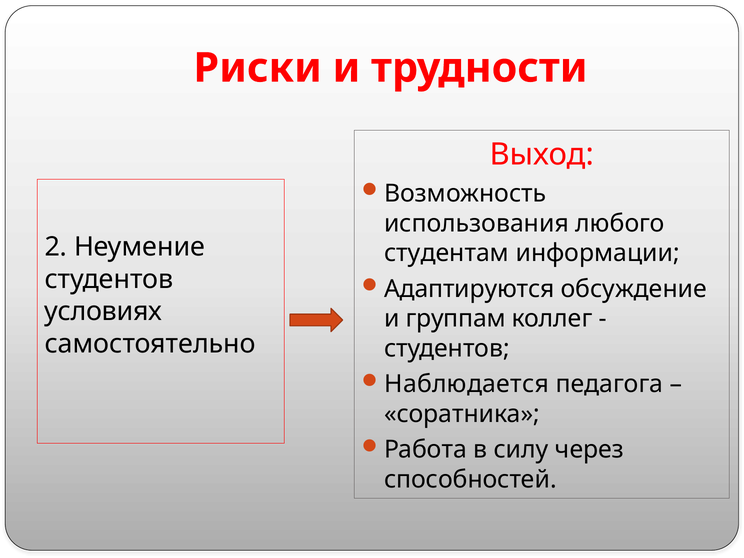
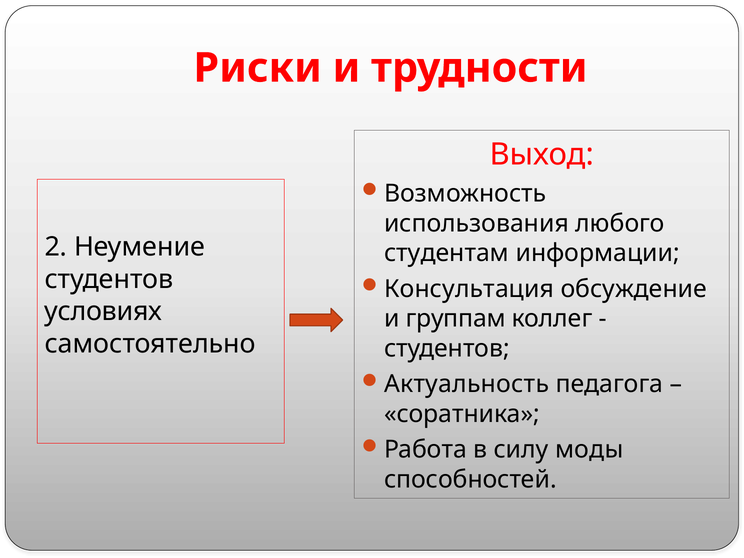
Адаптируются: Адаптируются -> Консультация (469, 289)
Наблюдается: Наблюдается -> Актуальность (467, 384)
через: через -> моды (589, 450)
